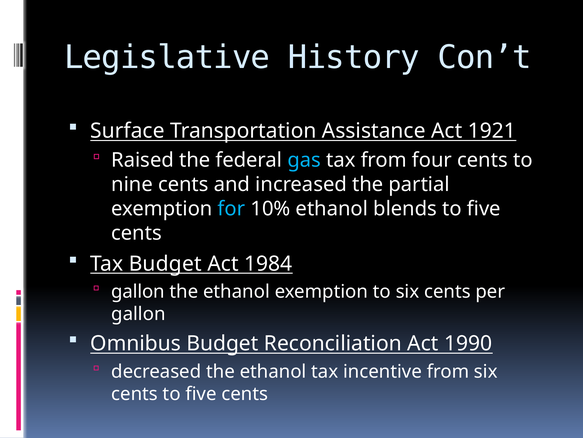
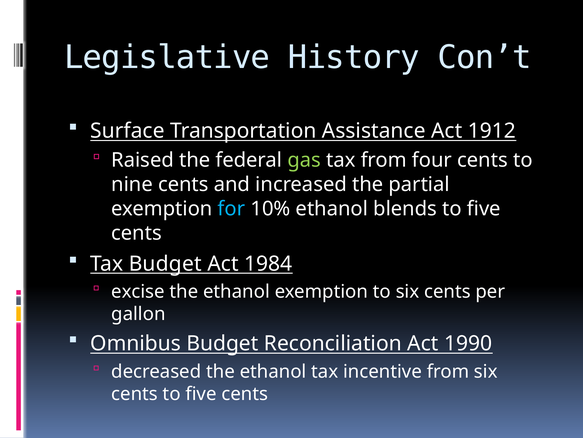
1921: 1921 -> 1912 (492, 131)
gas colour: light blue -> light green (304, 160)
gallon: gallon -> excise (138, 291)
